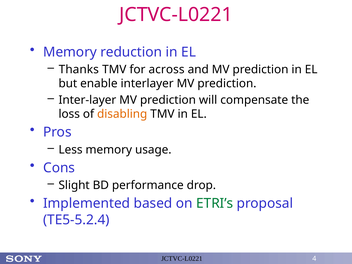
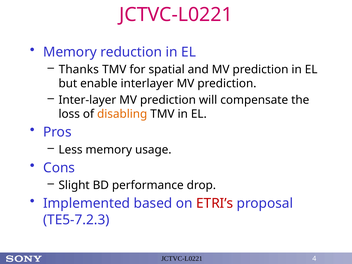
across: across -> spatial (167, 69)
ETRI’s colour: green -> red (215, 203)
TE5-5.2.4: TE5-5.2.4 -> TE5-7.2.3 (76, 220)
